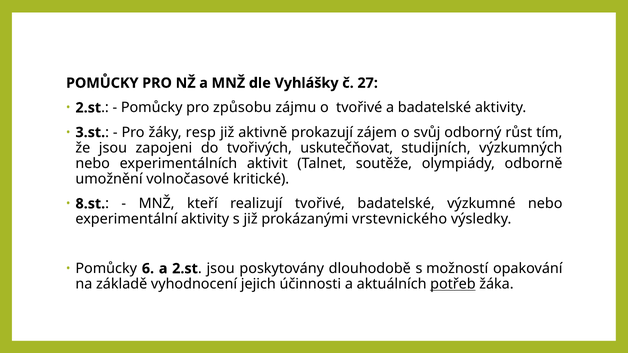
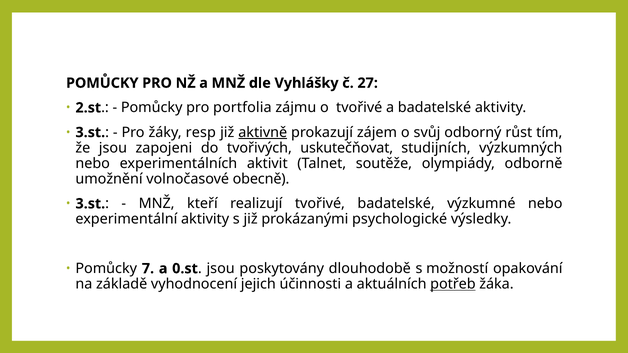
způsobu: způsobu -> portfolia (242, 108)
aktivně underline: none -> present (263, 132)
kritické: kritické -> obecně (261, 179)
8.st: 8.st -> 3.st (90, 204)
vrstevnického: vrstevnického -> psychologické (400, 219)
6: 6 -> 7 (148, 269)
a 2.st: 2.st -> 0.st (185, 269)
